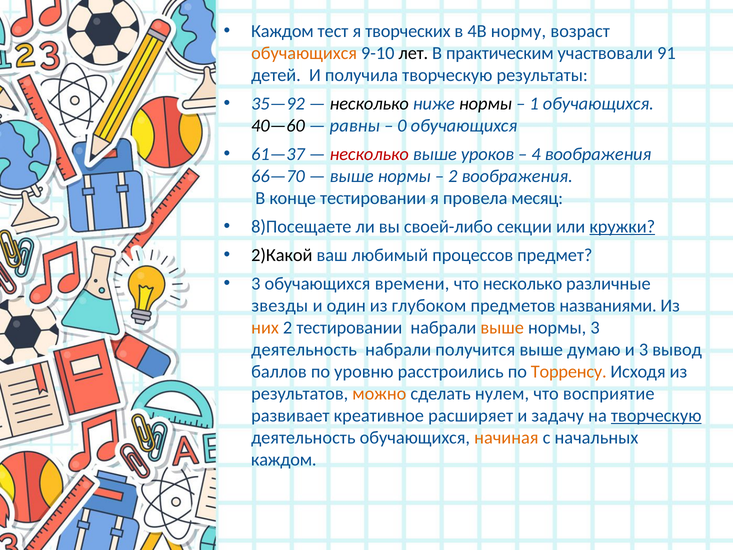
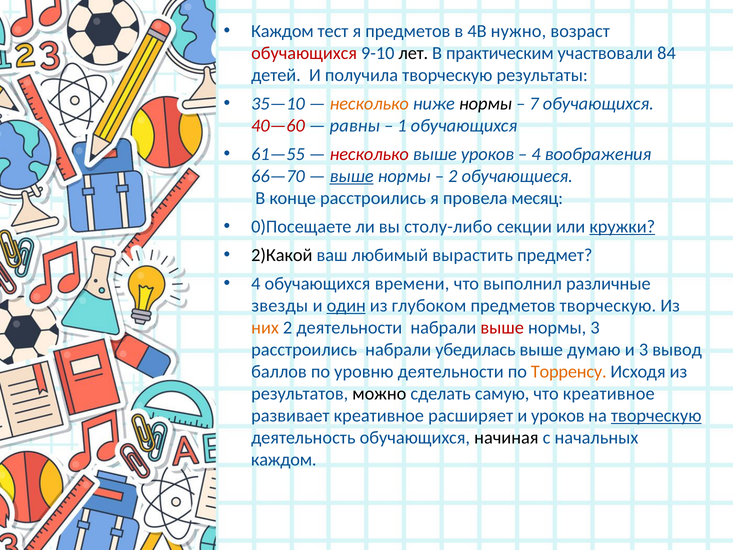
я творческих: творческих -> предметов (408, 31)
норму: норму -> нужно (518, 31)
обучающихся colour: orange -> red (304, 53)
91: 91 -> 84 (667, 53)
35—92: 35—92 -> 35—10 (278, 104)
несколько colour: black -> orange (369, 104)
1: 1 -> 7 (534, 104)
40—60 colour: black -> red (278, 126)
0: 0 -> 1 (402, 126)
61—37: 61—37 -> 61—55 (278, 154)
выше underline: none -> present (352, 176)
2 воображения: воображения -> обучающиеся (517, 176)
конце тестировании: тестировании -> расстроились (373, 198)
8)Посещаете: 8)Посещаете -> 0)Посещаете (301, 227)
своей-либо: своей-либо -> столу-либо (448, 227)
процессов: процессов -> вырастить (473, 255)
3: 3 -> 4 (256, 284)
что несколько: несколько -> выполнил (523, 284)
один underline: none -> present (346, 306)
предметов названиями: названиями -> творческую (608, 306)
2 тестировании: тестировании -> деятельности (349, 328)
выше colour: orange -> red (502, 328)
деятельность: деятельность -> расстроились (304, 350)
получится: получится -> убедилась (475, 350)
уровню расстроились: расстроились -> деятельности (451, 372)
можно colour: orange -> black (379, 394)
нулем: нулем -> самую (502, 394)
что восприятие: восприятие -> креативное (609, 394)
и задачу: задачу -> уроков (558, 416)
начиная colour: orange -> black (506, 438)
